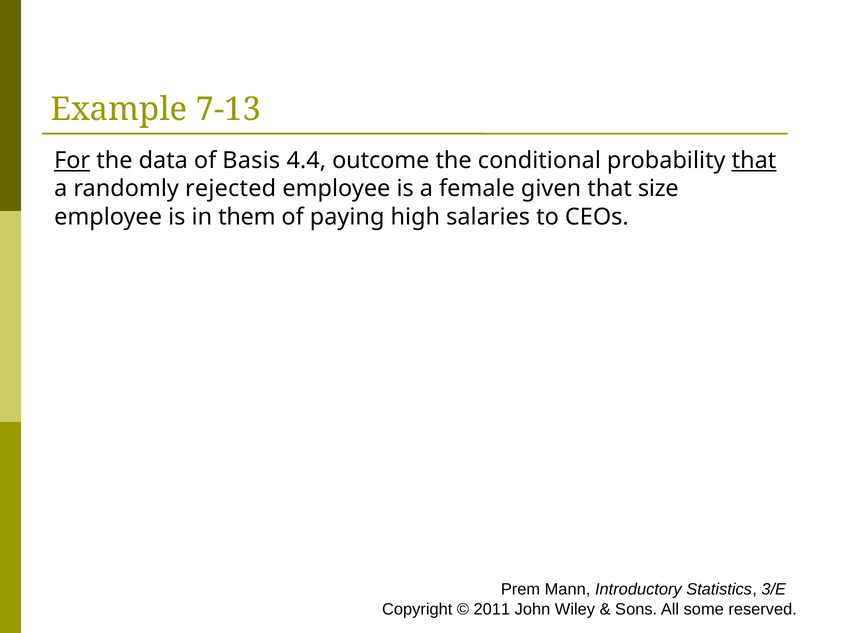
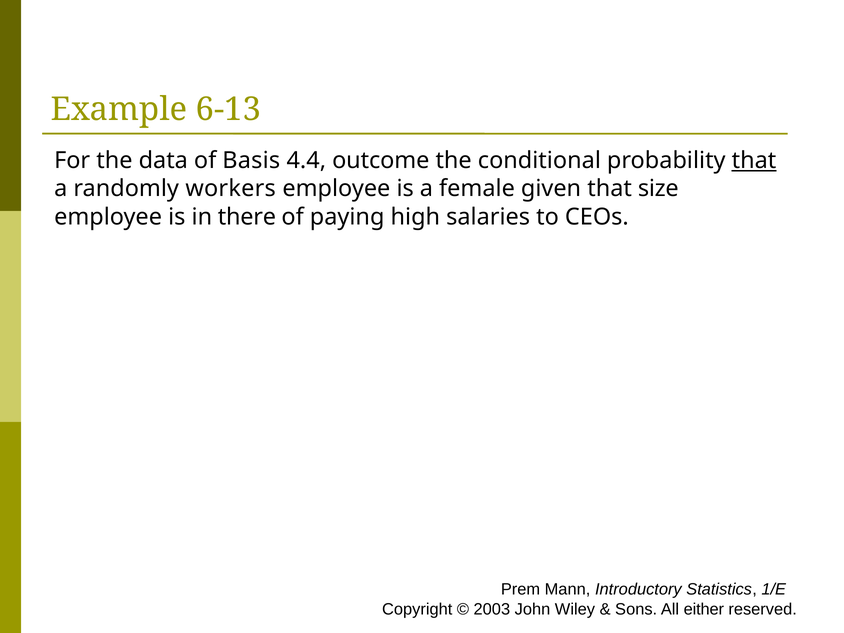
7-13: 7-13 -> 6-13 (228, 109)
For underline: present -> none (72, 161)
rejected: rejected -> workers (231, 189)
them: them -> there (247, 217)
3/E: 3/E -> 1/E (774, 589)
2011: 2011 -> 2003 (492, 609)
some: some -> either (704, 609)
